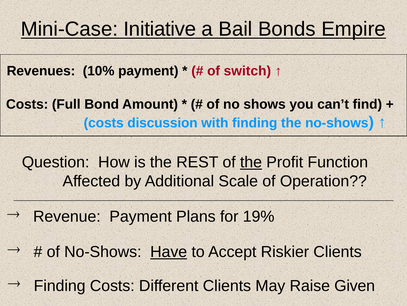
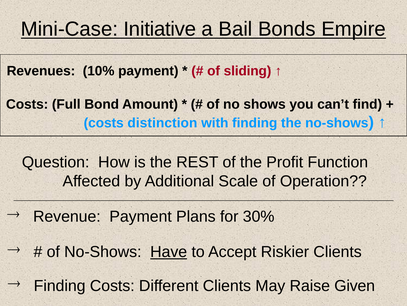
switch: switch -> sliding (248, 71)
discussion: discussion -> distinction (162, 123)
the underline: present -> none (251, 162)
19%: 19% -> 30% (259, 216)
